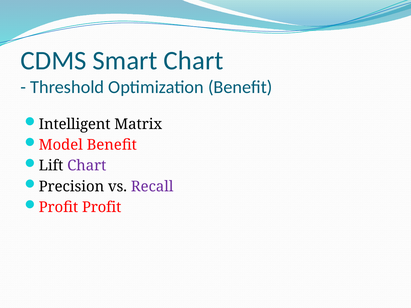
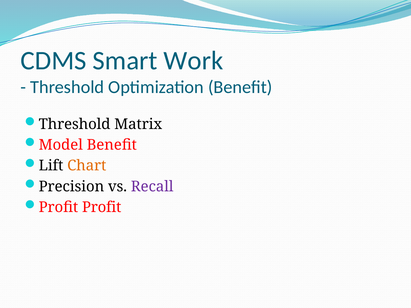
Smart Chart: Chart -> Work (193, 61)
Intelligent: Intelligent -> Threshold (75, 124)
Chart colour: purple -> orange (87, 166)
